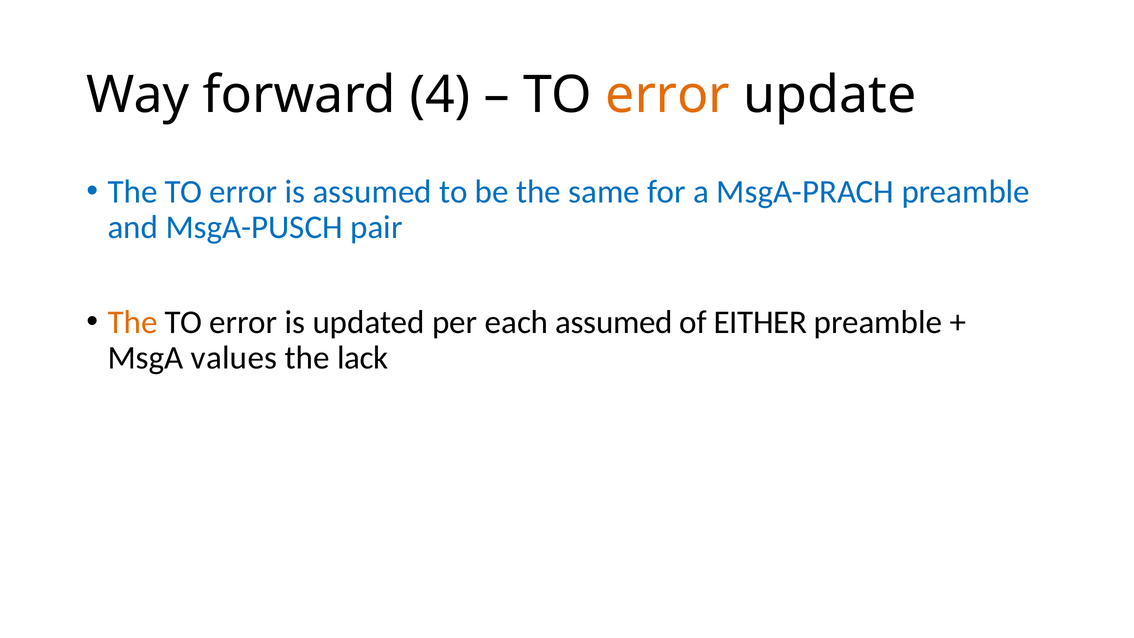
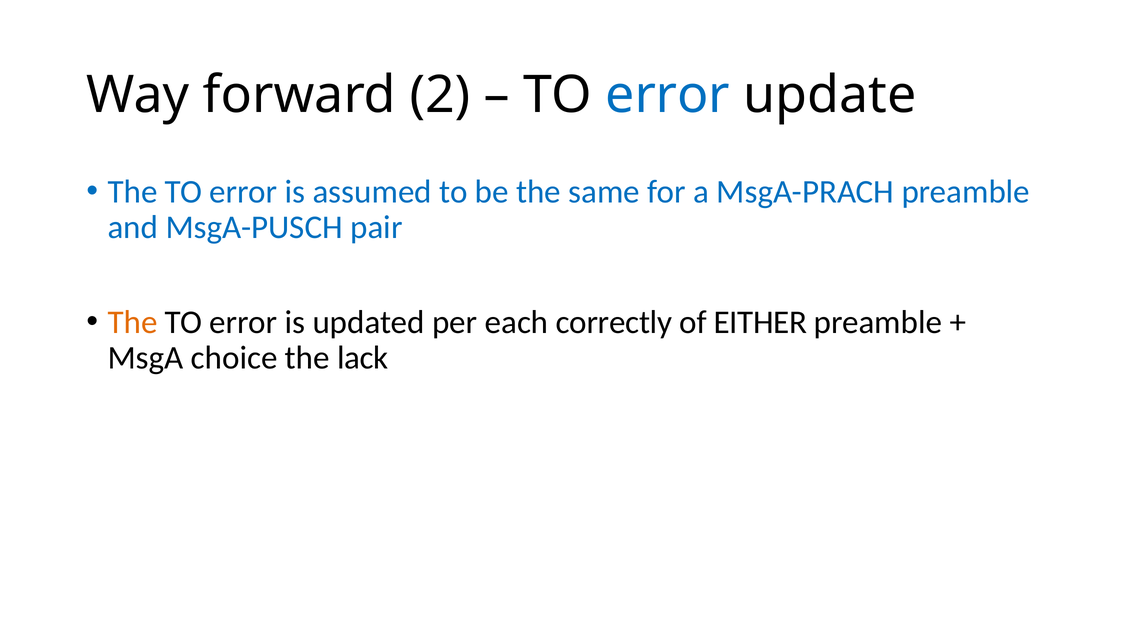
4: 4 -> 2 (440, 95)
error colour: orange -> blue (668, 95)
each assumed: assumed -> correctly (614, 322)
values: values -> choice (234, 358)
